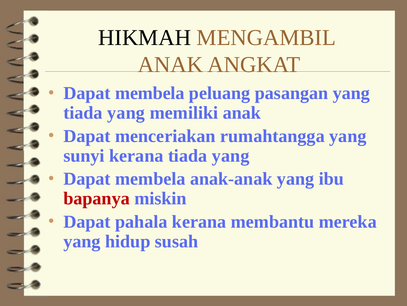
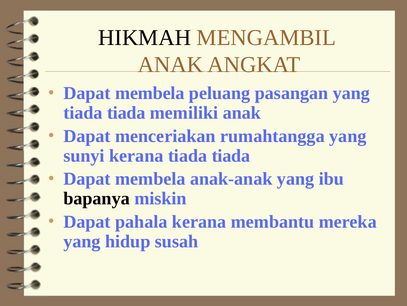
yang: yang -> tiada (126, 113)
kerana tiada yang: yang -> tiada (231, 155)
bapanya colour: red -> black (97, 198)
